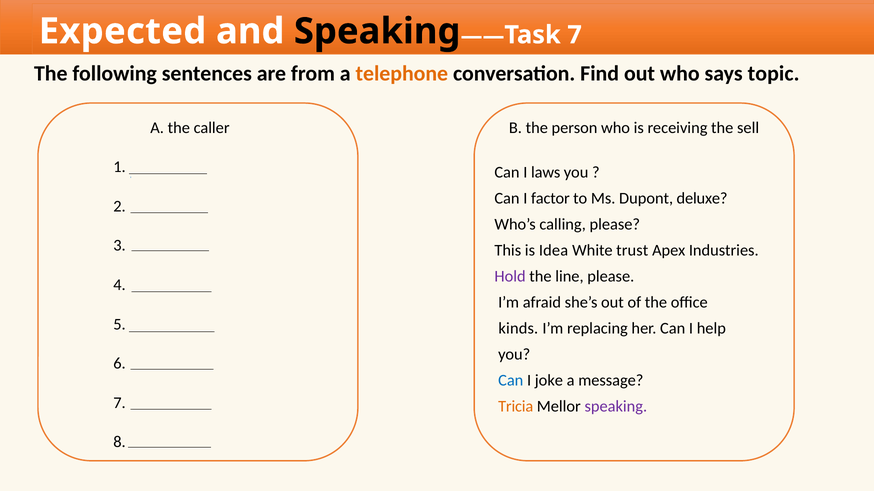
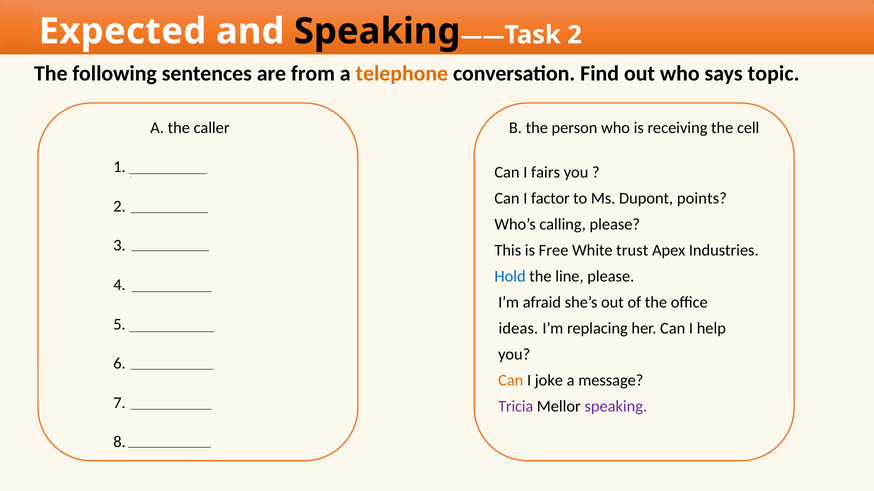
7: 7 -> 2 (575, 35)
sell: sell -> cell (748, 128)
laws: laws -> fairs (546, 173)
deluxe: deluxe -> points (702, 199)
Idea: Idea -> Free (554, 251)
Hold colour: purple -> blue (510, 277)
kinds: kinds -> ideas (518, 329)
Can colour: blue -> orange (511, 381)
Tricia colour: orange -> purple (516, 407)
